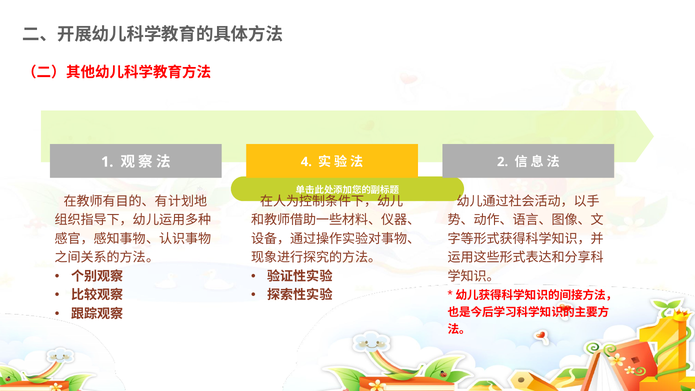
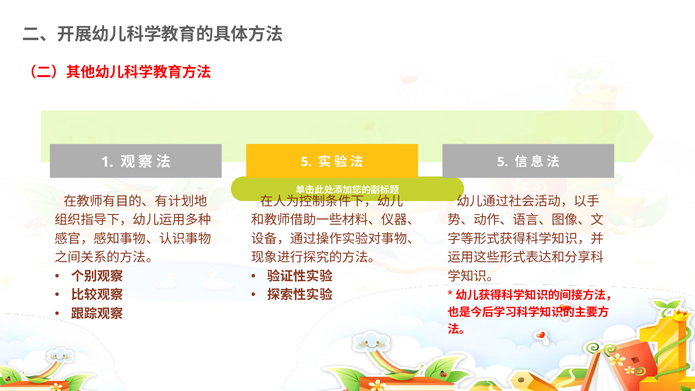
4: 4 -> 5 (306, 162)
2: 2 -> 5 (503, 162)
